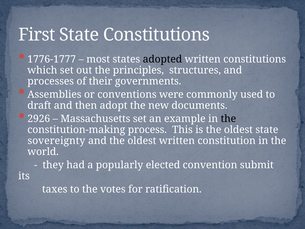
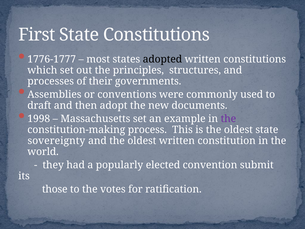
2926: 2926 -> 1998 (39, 119)
the colour: black -> purple (228, 119)
taxes: taxes -> those (55, 189)
